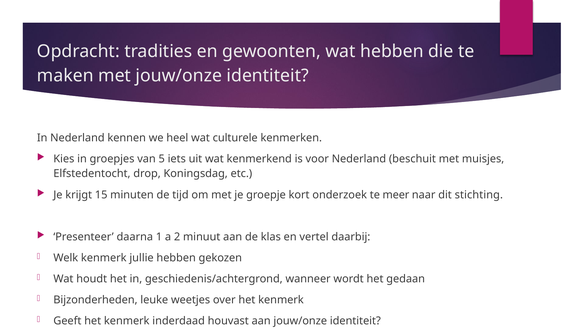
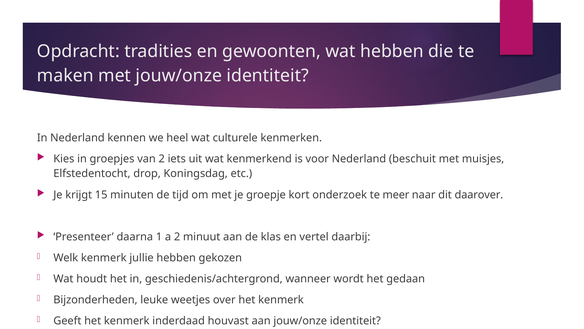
van 5: 5 -> 2 (162, 159)
stichting: stichting -> daarover (479, 194)
